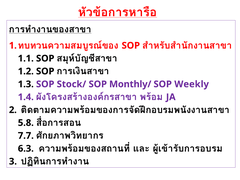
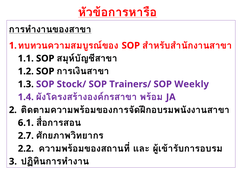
Monthly/: Monthly/ -> Trainers/ (130, 84)
5.8: 5.8 -> 6.1 (26, 123)
7.7: 7.7 -> 2.7 (26, 136)
6.3: 6.3 -> 2.2 (26, 149)
